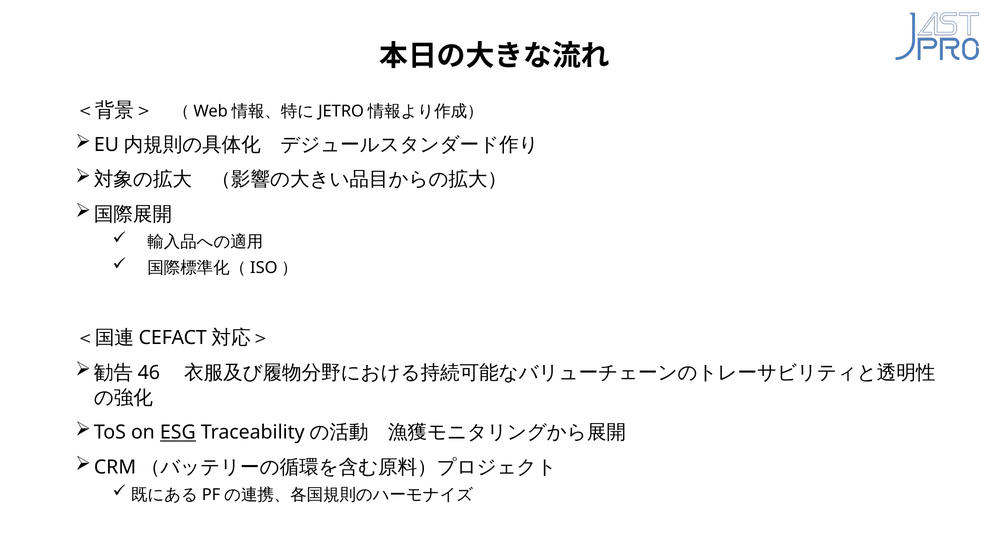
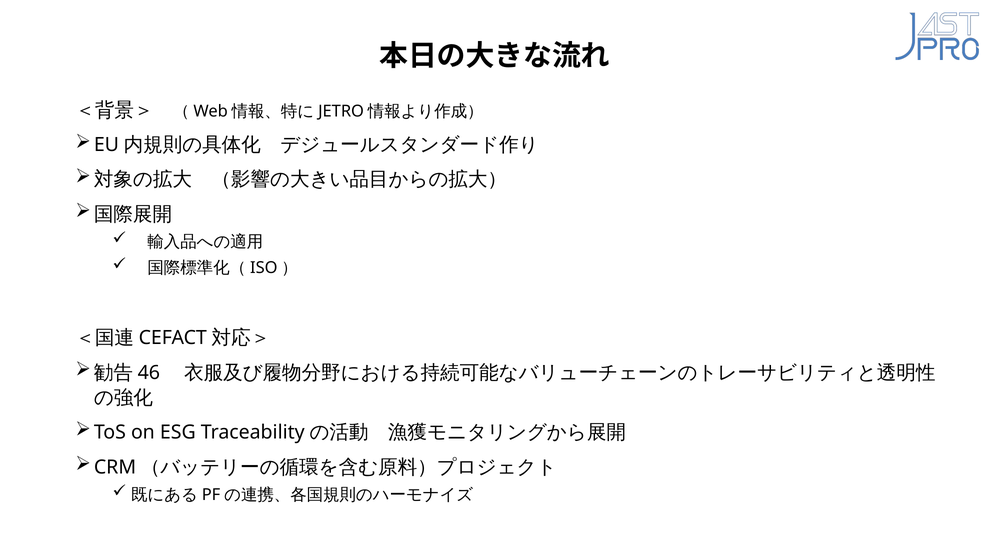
ESG underline: present -> none (178, 433)
